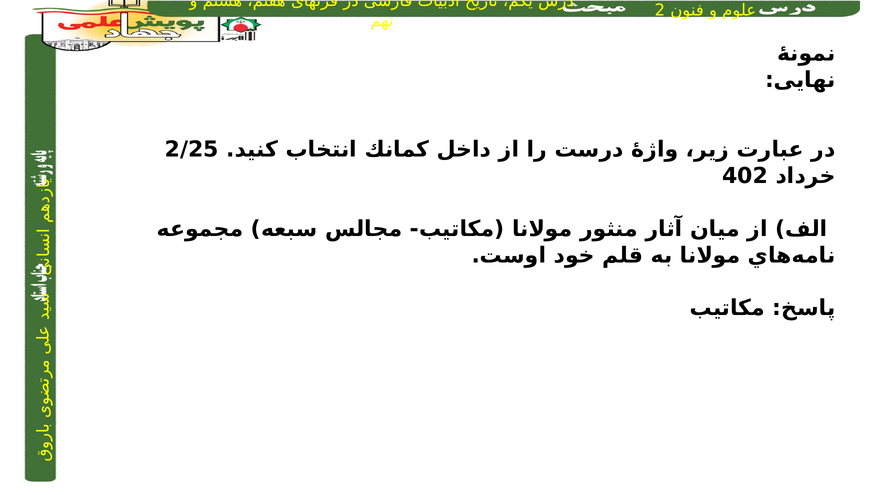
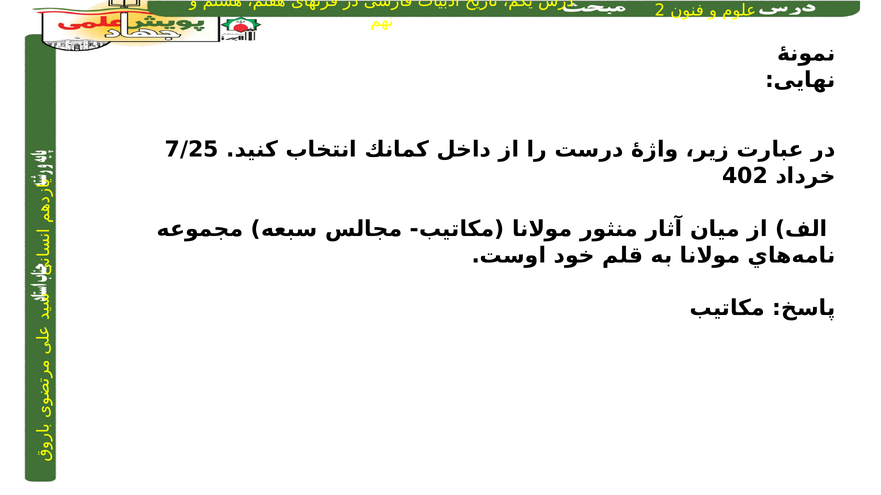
2/25: 2/25 -> 7/25 (192, 150)
